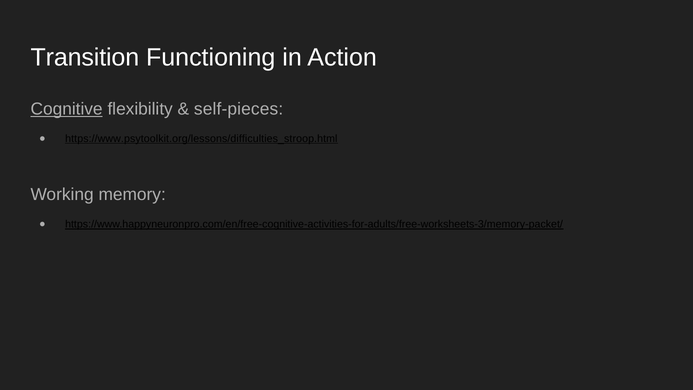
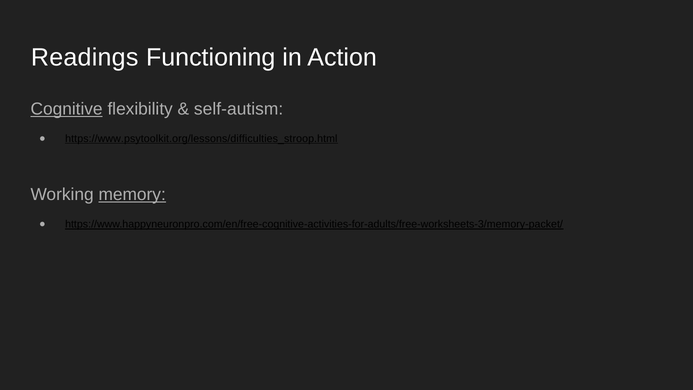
Transition: Transition -> Readings (85, 57)
self-pieces: self-pieces -> self-autism (239, 109)
memory underline: none -> present (132, 195)
